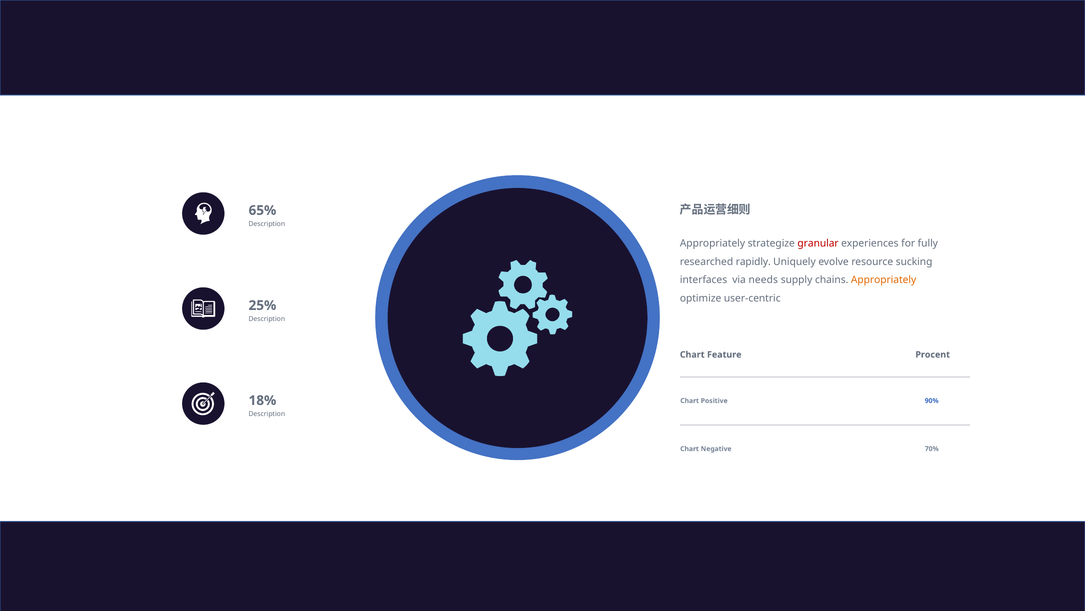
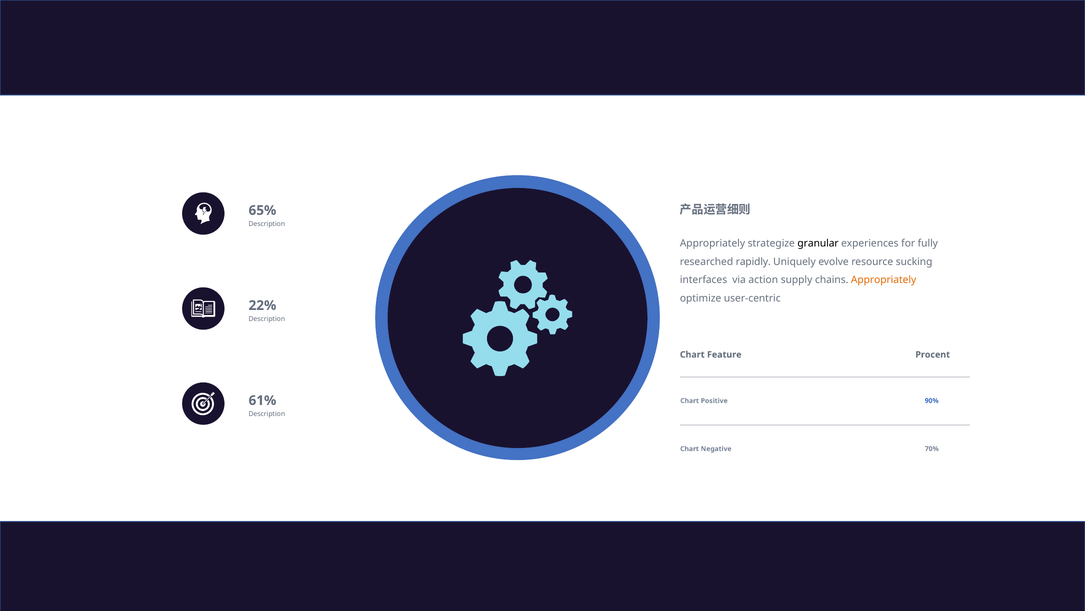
granular colour: red -> black (818, 243)
needs: needs -> action (763, 280)
25%: 25% -> 22% (262, 305)
18%: 18% -> 61% (262, 400)
